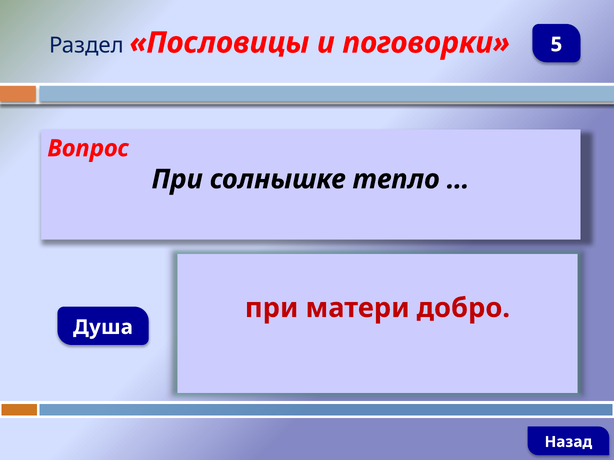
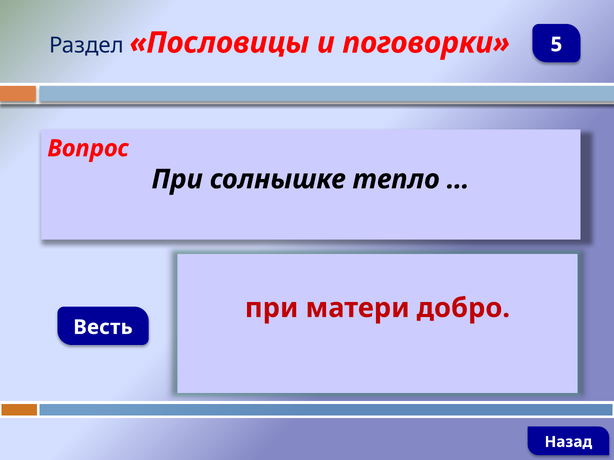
Душа: Душа -> Весть (103, 328)
